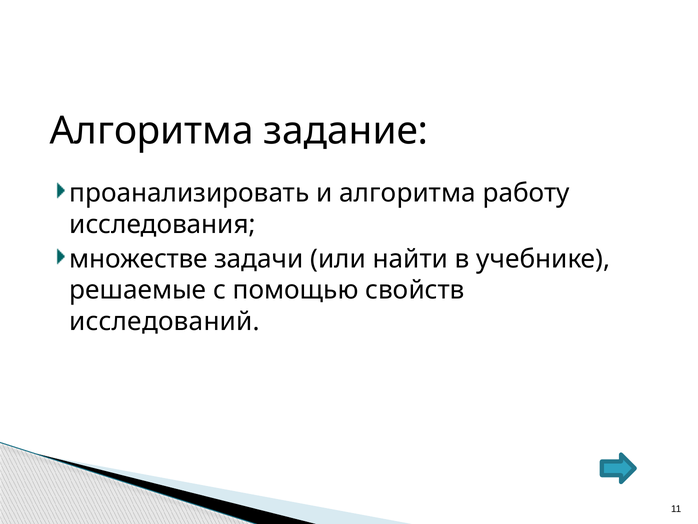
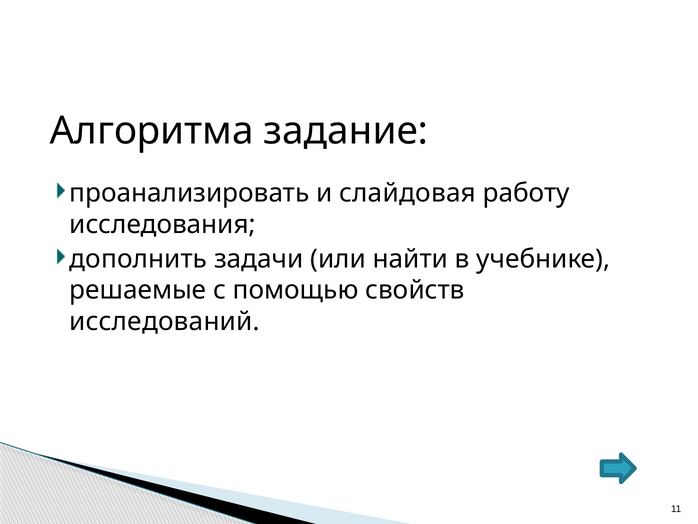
и алгоритма: алгоритма -> слайдовая (408, 193)
множестве: множестве -> дополнить (138, 259)
